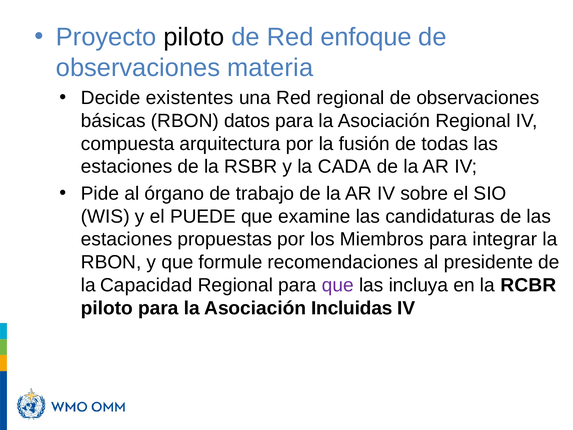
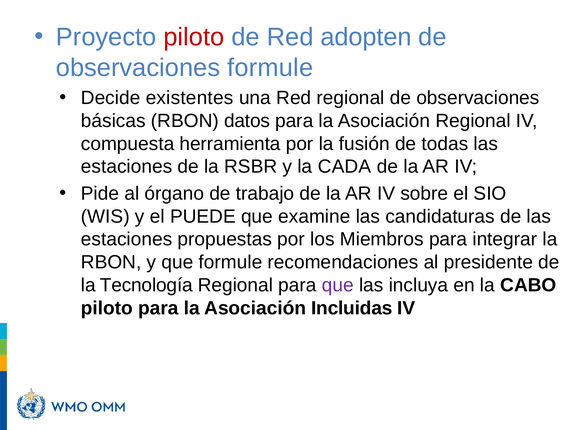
piloto colour: black -> red (194, 37)
enfoque: enfoque -> adopten (366, 37)
observaciones materia: materia -> formule (270, 68)
arquitectura: arquitectura -> herramienta (230, 144)
Capacidad: Capacidad -> Tecnología (146, 285)
RCBR: RCBR -> CABO (528, 285)
